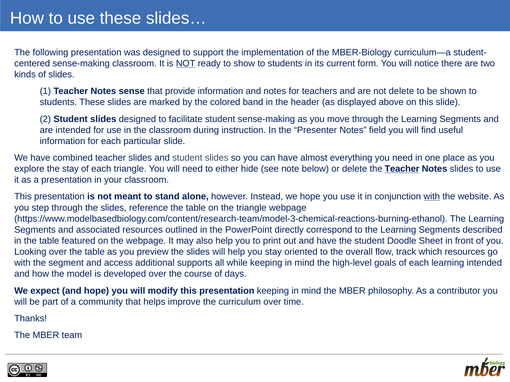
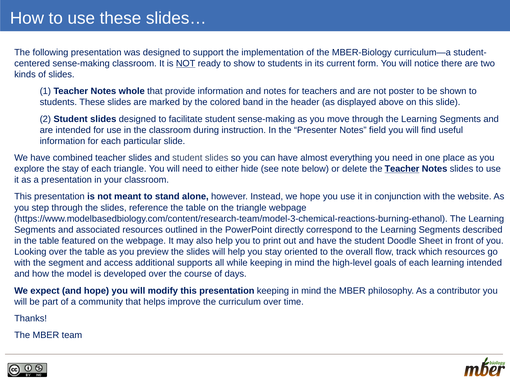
sense: sense -> whole (132, 91)
not delete: delete -> poster (401, 91)
with underline: present -> none (432, 197)
